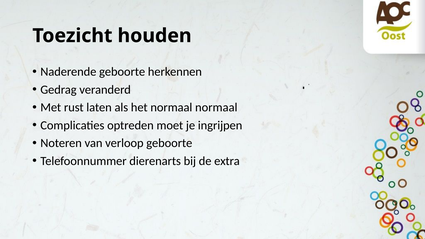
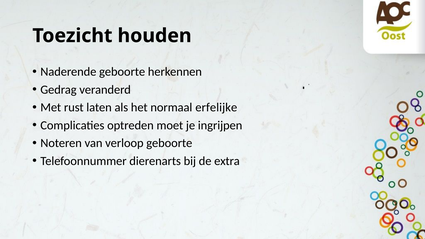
normaal normaal: normaal -> erfelijke (216, 107)
